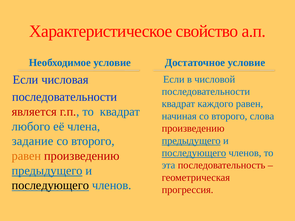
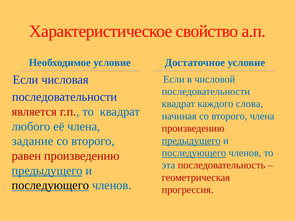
каждого равен: равен -> слова (249, 104)
второго слова: слова -> члена (262, 116)
равен colour: orange -> red (26, 156)
